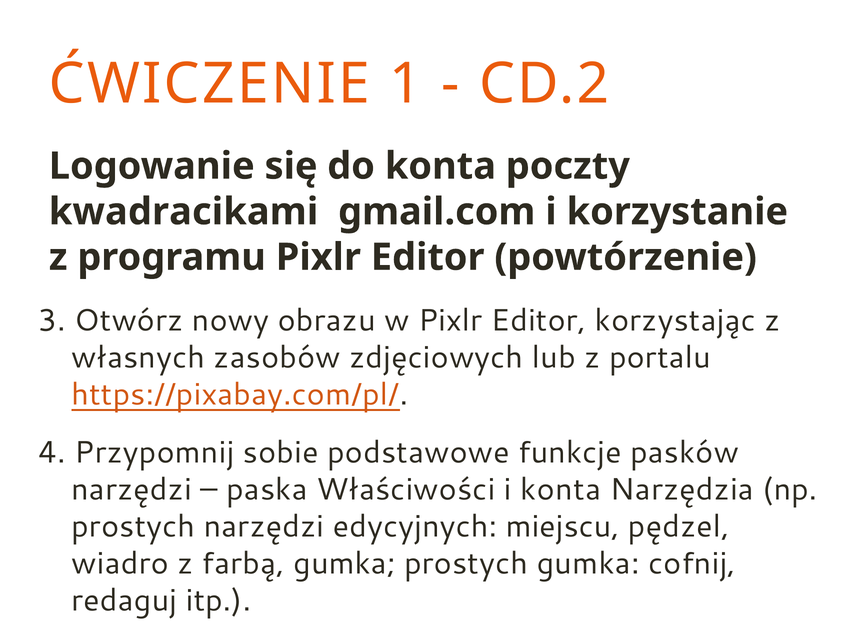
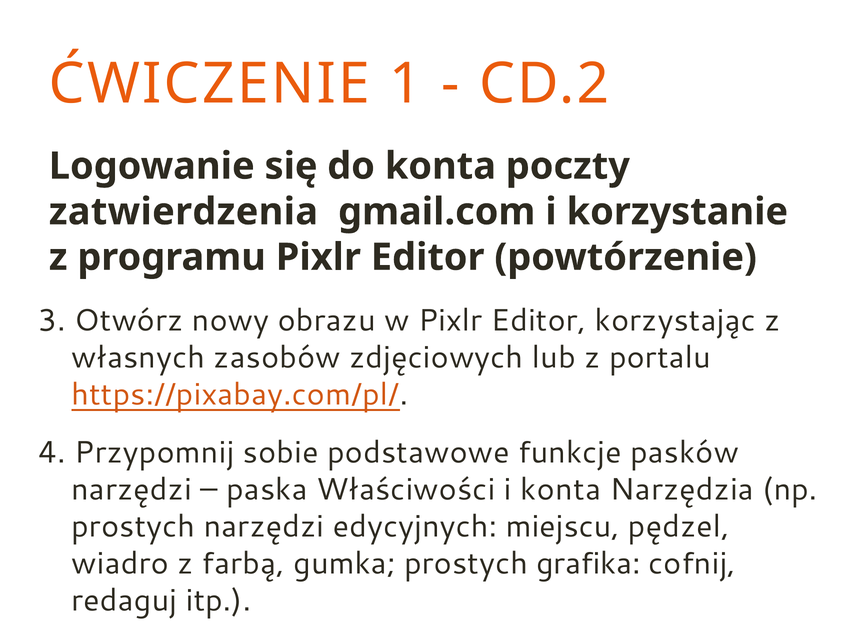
kwadracikami: kwadracikami -> zatwierdzenia (183, 212)
prostych gumka: gumka -> grafika (588, 563)
